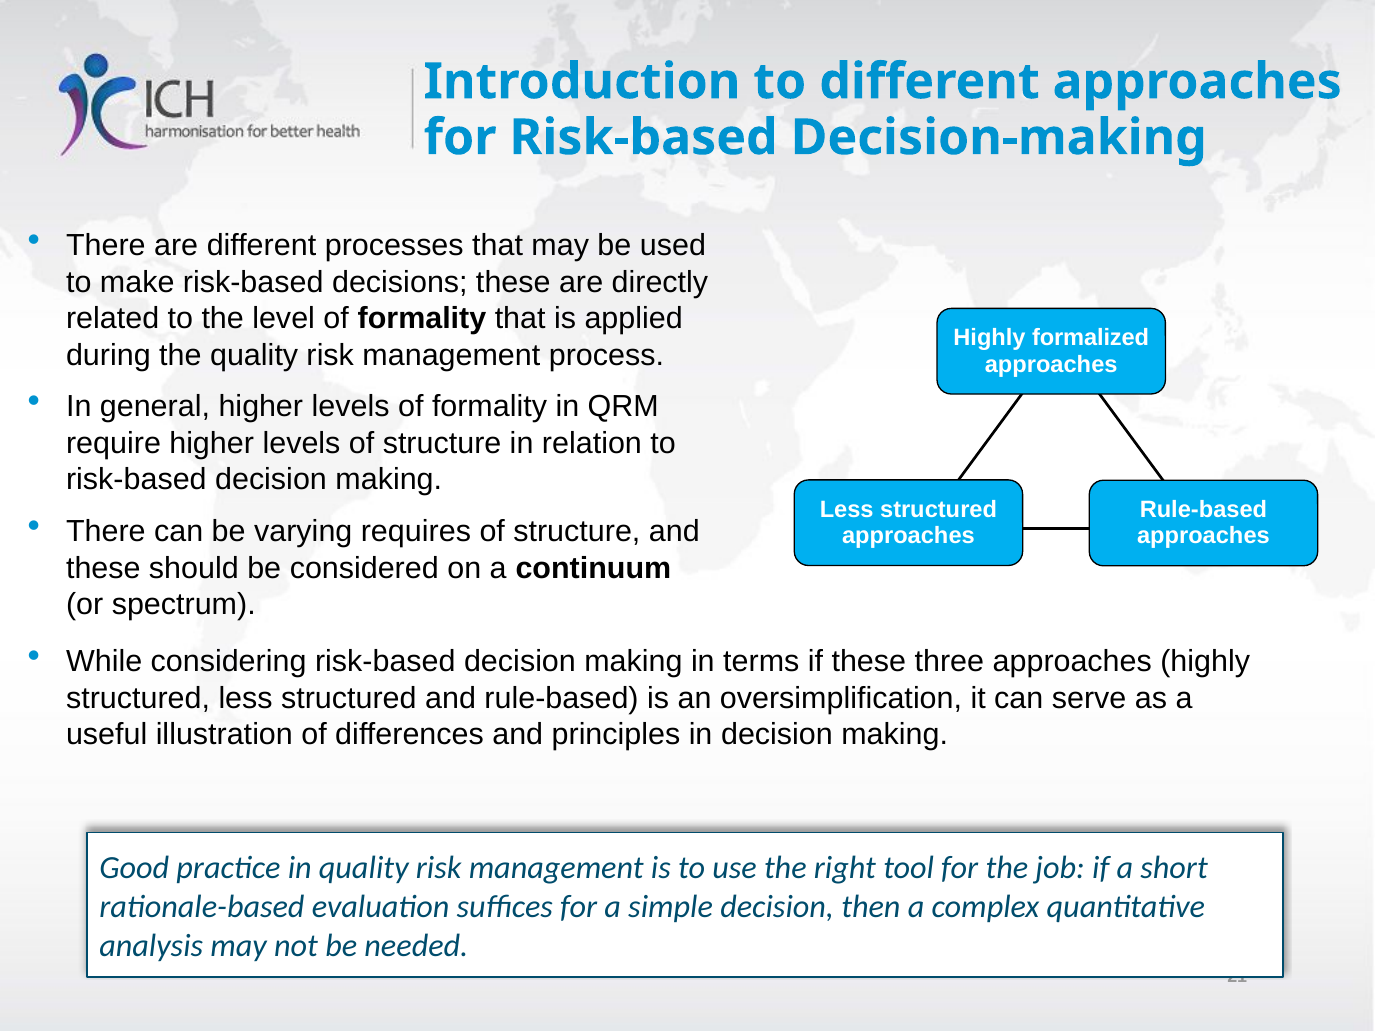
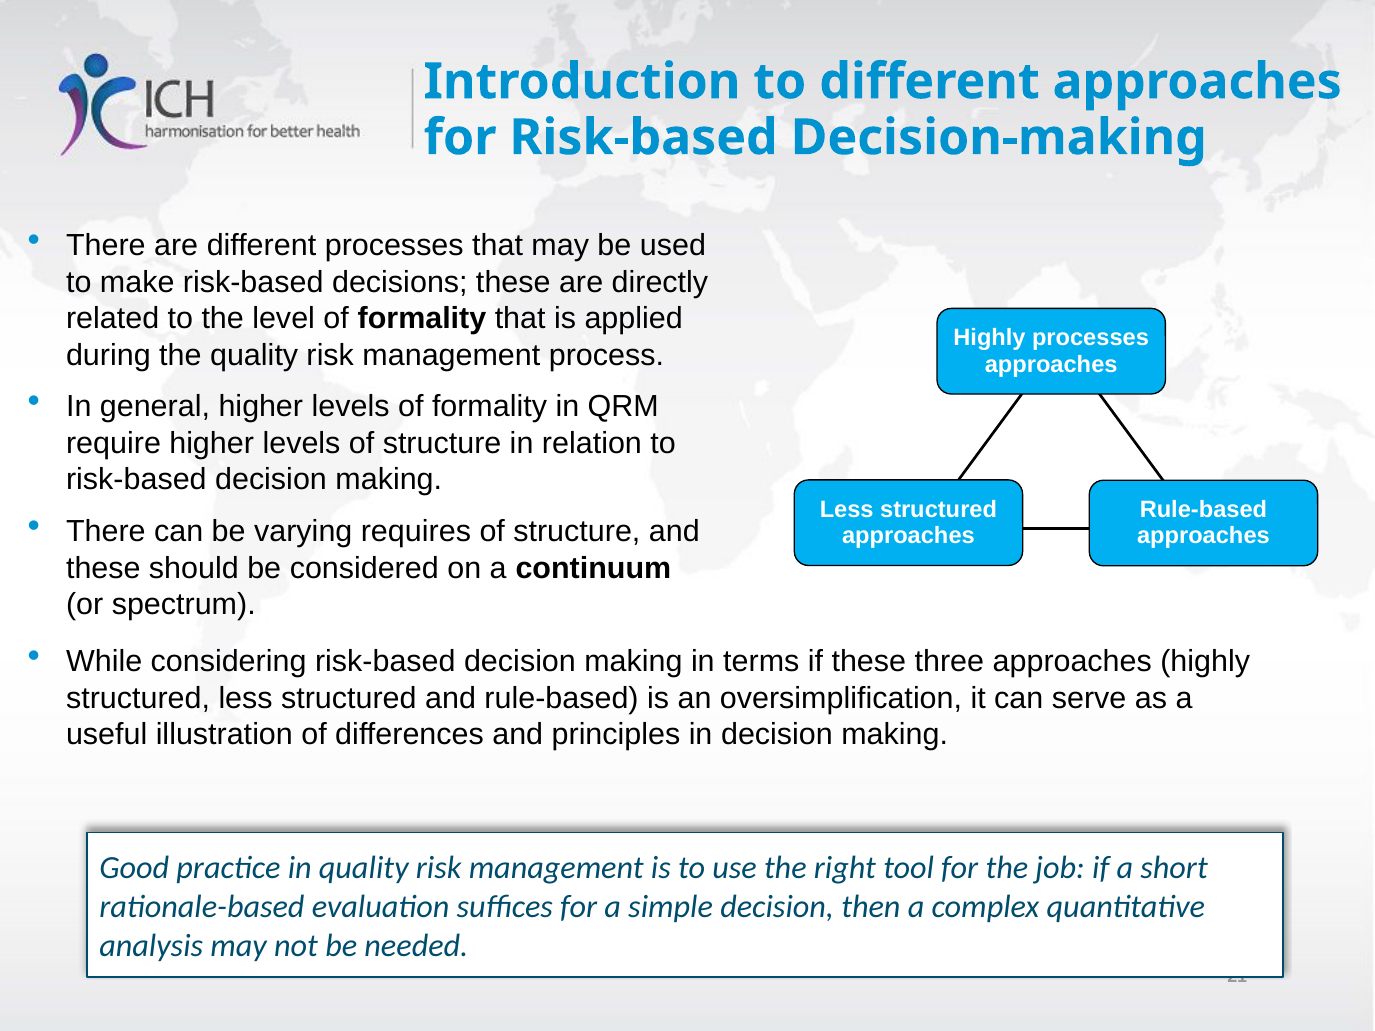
Highly formalized: formalized -> processes (1091, 338)
